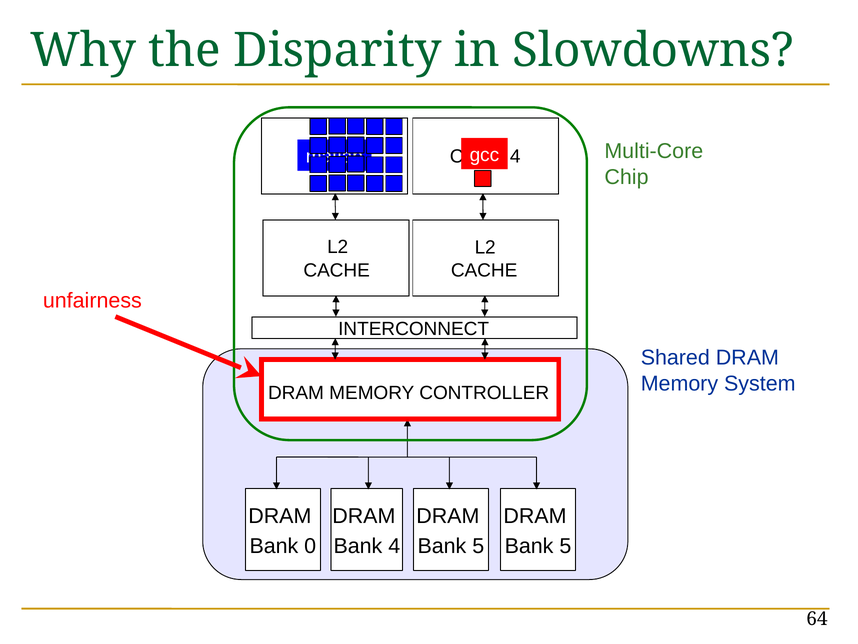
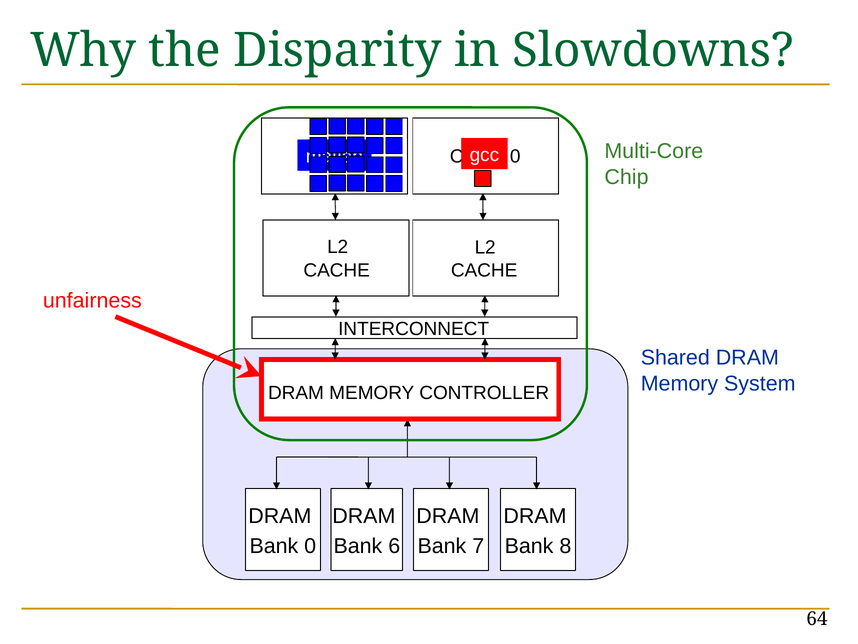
4: 4 -> 0 (515, 156)
Bank 4: 4 -> 6 (394, 546)
5: 5 -> 7 (478, 546)
5: 5 -> 8 (565, 546)
